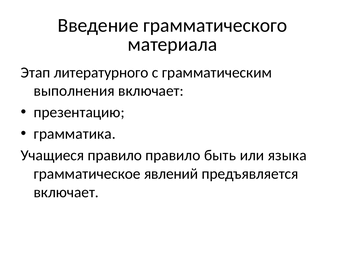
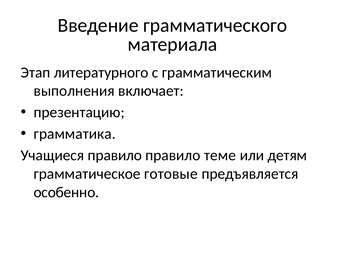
быть: быть -> теме (220, 155)
языка: языка -> детям (287, 155)
явлений: явлений -> готовые (171, 174)
включает: включает -> особенно (66, 192)
